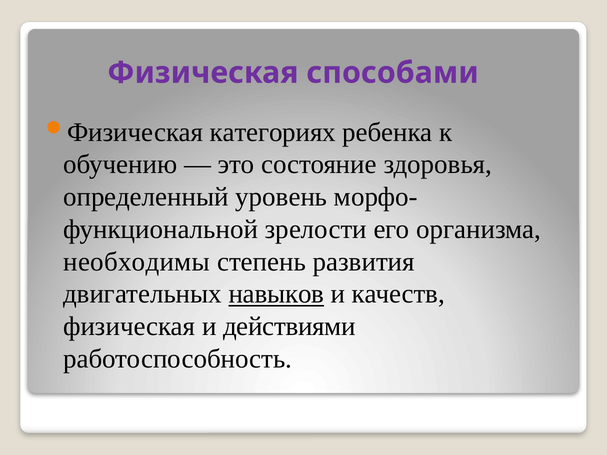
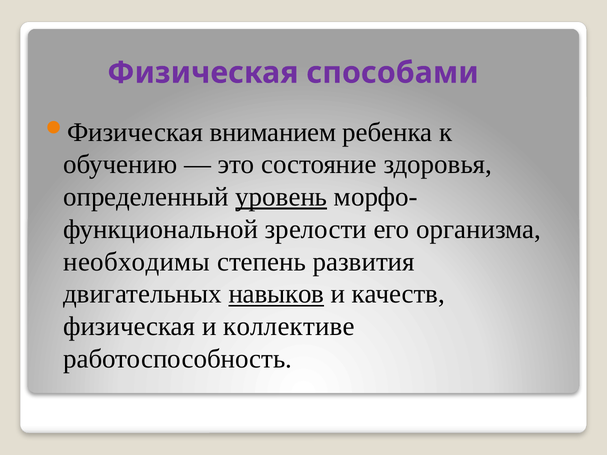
категориях: категориях -> вниманием (273, 132)
уровень underline: none -> present (281, 197)
действиями: действиями -> коллективе (289, 327)
